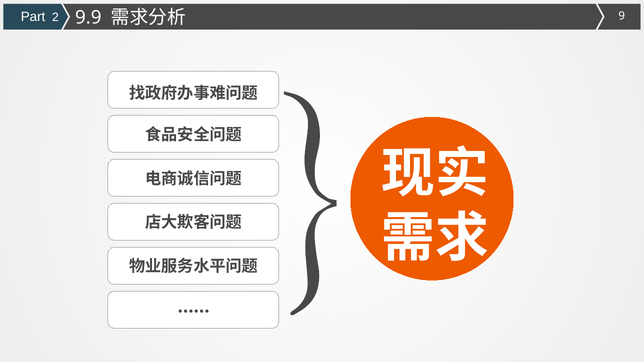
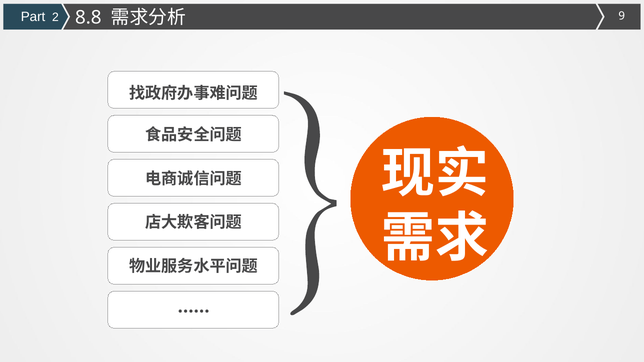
9.9: 9.9 -> 8.8 (88, 17)
